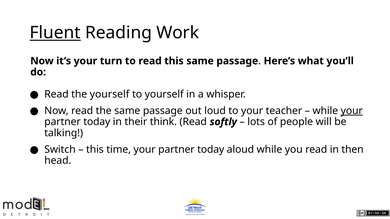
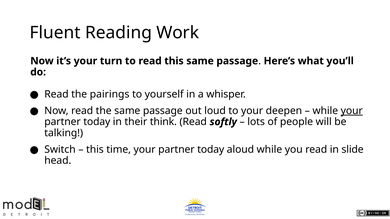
Fluent underline: present -> none (55, 33)
the yourself: yourself -> pairings (110, 94)
teacher: teacher -> deepen (284, 111)
then: then -> slide (353, 150)
